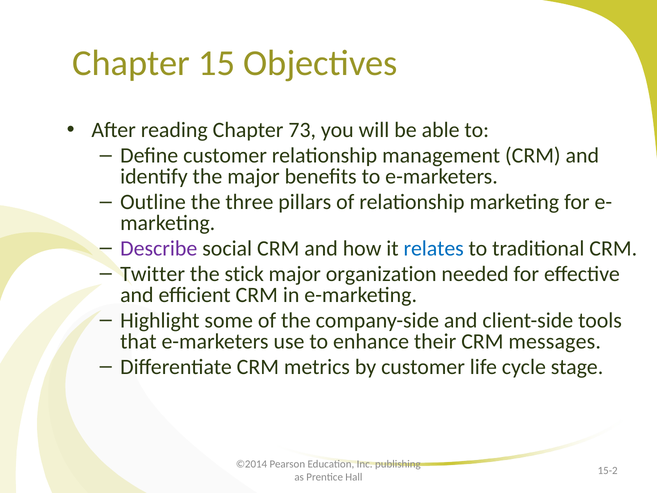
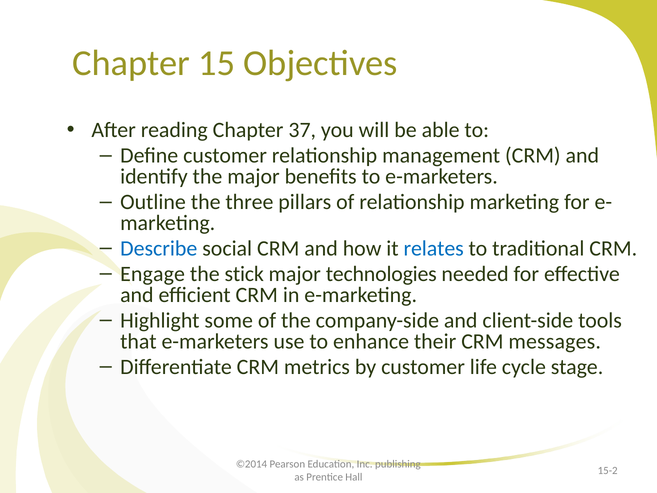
73: 73 -> 37 (302, 130)
Describe colour: purple -> blue (159, 248)
Twitter: Twitter -> Engage (153, 274)
organization: organization -> technologies (381, 274)
